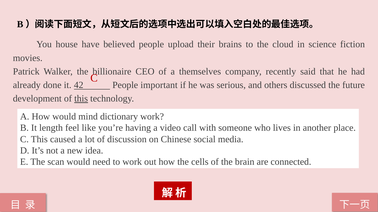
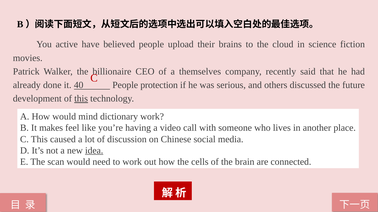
house: house -> active (67, 44)
42: 42 -> 40 (79, 85)
important: important -> protection (159, 85)
length: length -> makes (51, 128)
idea underline: none -> present (94, 151)
